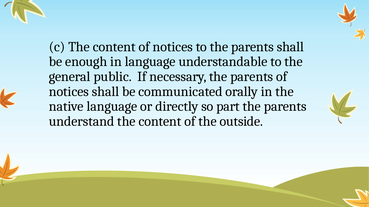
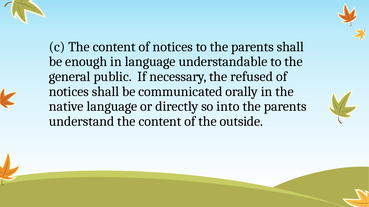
necessary the parents: parents -> refused (252, 77)
part: part -> into (228, 107)
